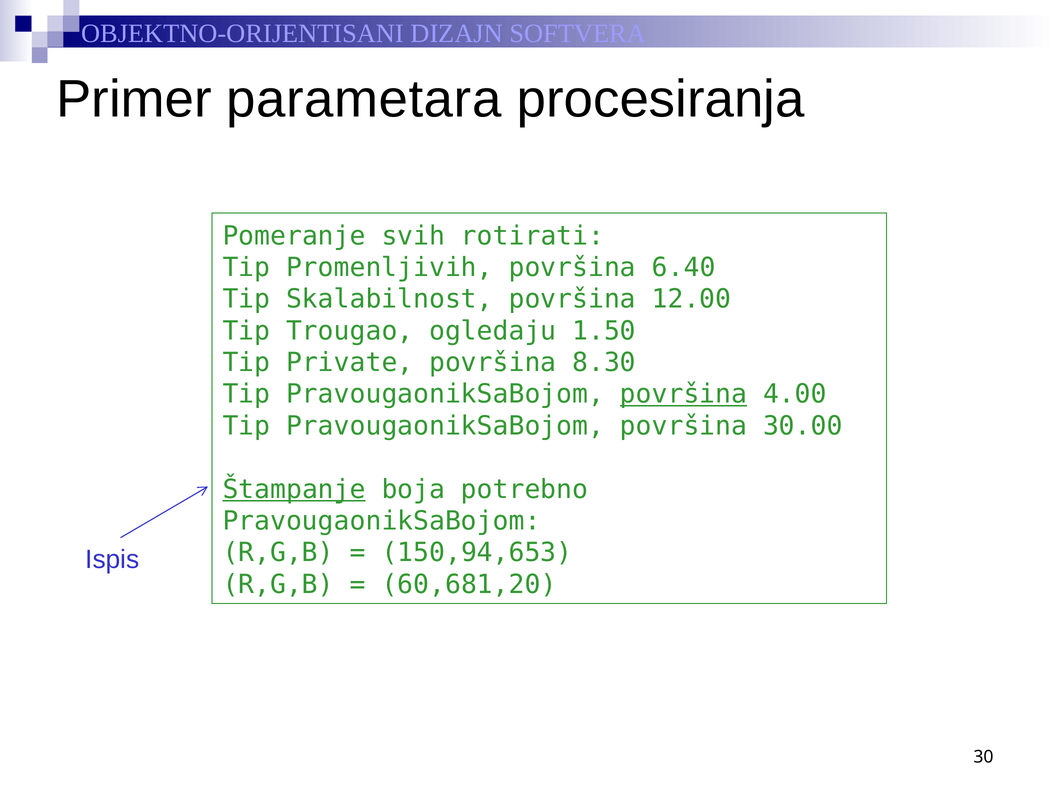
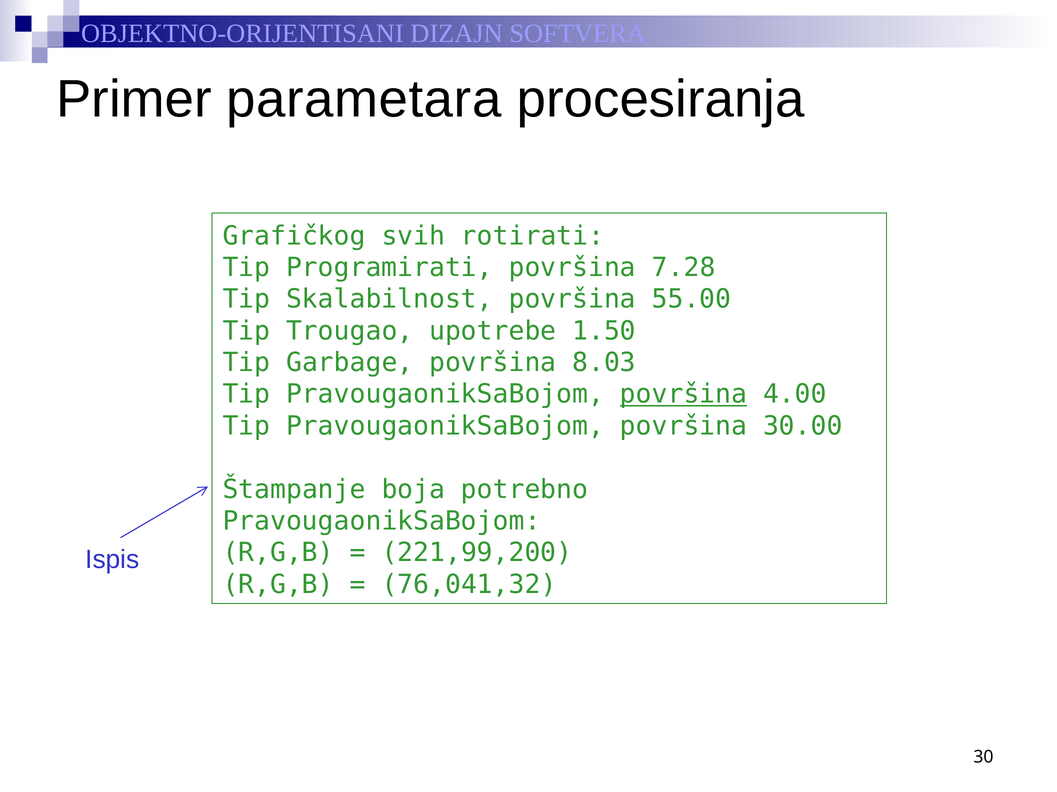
Pomeranje: Pomeranje -> Grafičkog (294, 236)
Promenljivih: Promenljivih -> Programirati (389, 268)
6.40: 6.40 -> 7.28 (684, 268)
12.00: 12.00 -> 55.00 (692, 300)
ogledaju: ogledaju -> upotrebe (493, 331)
Private: Private -> Garbage (350, 363)
8.30: 8.30 -> 8.03 (604, 363)
Štampanje underline: present -> none (294, 490)
150,94,653: 150,94,653 -> 221,99,200 (477, 553)
60,681,20: 60,681,20 -> 76,041,32 (469, 585)
